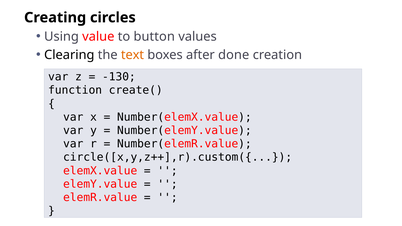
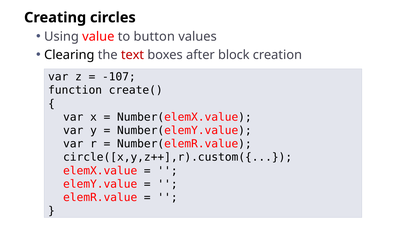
text colour: orange -> red (132, 55)
done: done -> block (234, 55)
-130: -130 -> -107 (119, 77)
